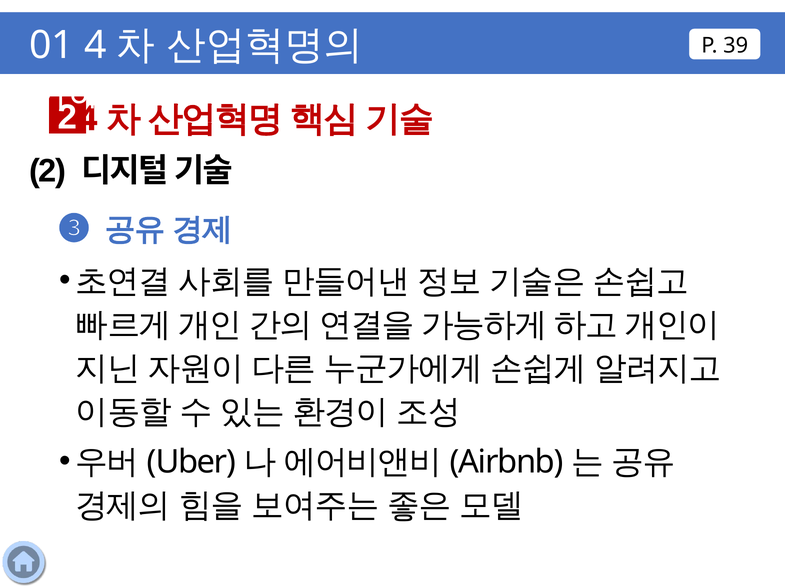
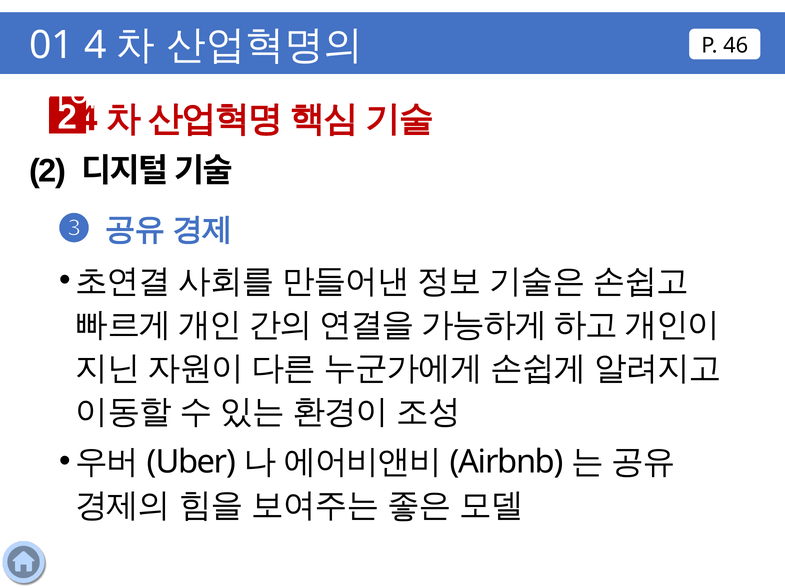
39: 39 -> 46 (736, 46)
